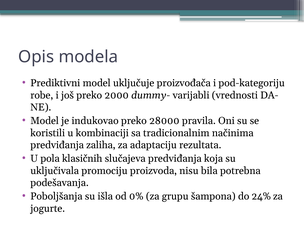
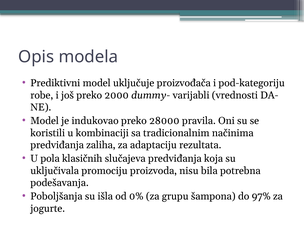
24%: 24% -> 97% (261, 196)
